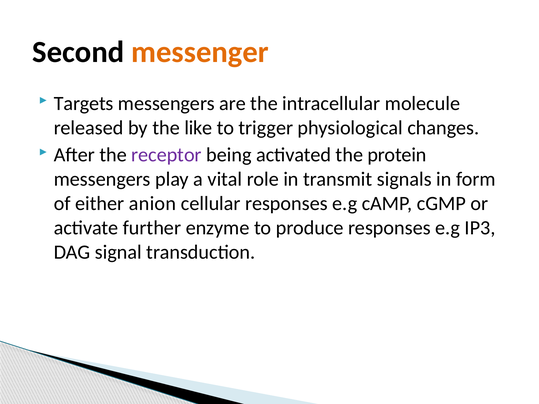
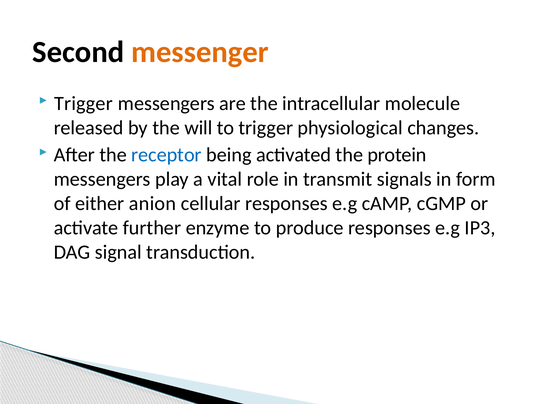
Targets: Targets -> Trigger (84, 104)
like: like -> will (198, 128)
receptor colour: purple -> blue (166, 155)
